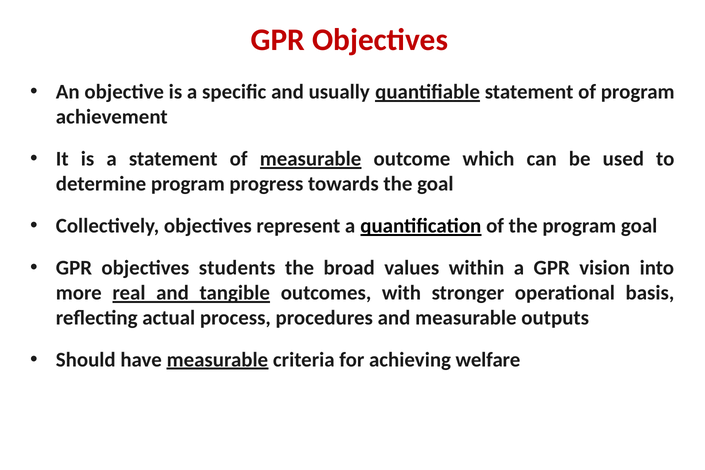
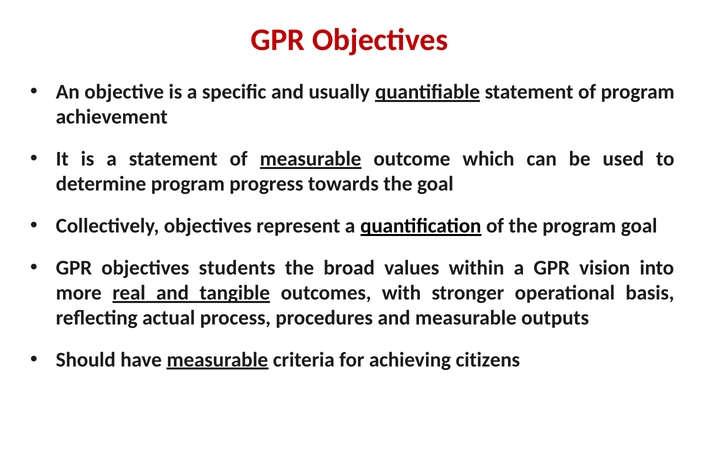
welfare: welfare -> citizens (488, 360)
